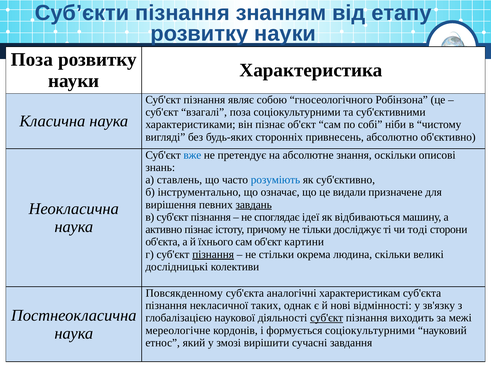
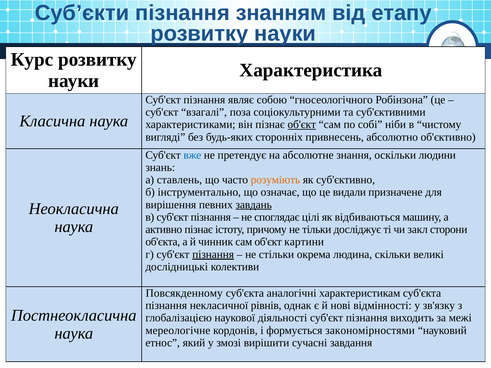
Поза: Поза -> Курс (32, 60)
об'єкт underline: none -> present (302, 125)
описові: описові -> людини (437, 155)
розуміють colour: blue -> orange (276, 180)
ідеї: ідеї -> цілі (311, 217)
тоді: тоді -> закл (418, 230)
їхнього: їхнього -> чинник (216, 242)
таких: таких -> рівнів (266, 306)
суб'єкт underline: present -> none (327, 318)
формується соціокультурними: соціокультурними -> закономірностями (370, 331)
